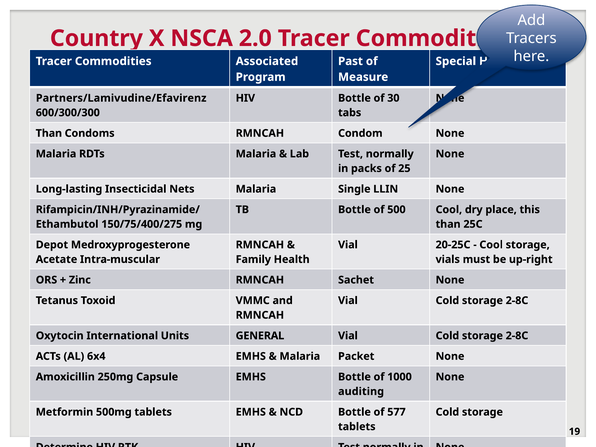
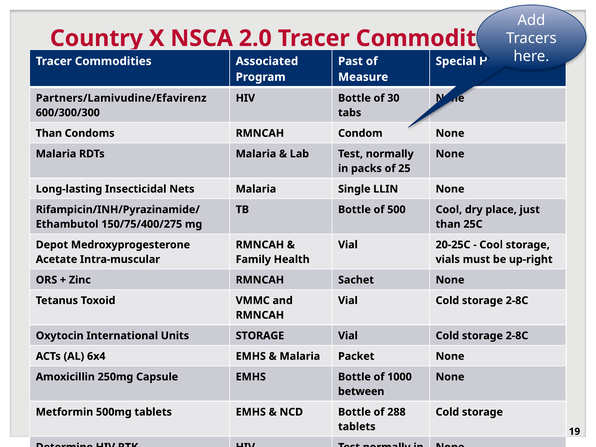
this: this -> just (530, 210)
Units GENERAL: GENERAL -> STORAGE (260, 336)
auditing: auditing -> between (361, 391)
577: 577 -> 288 (396, 412)
